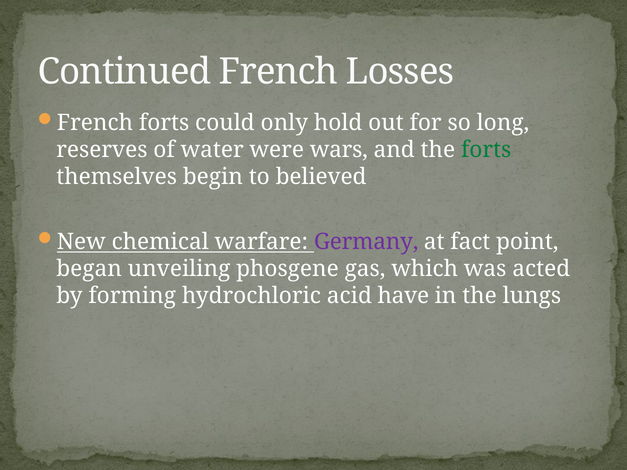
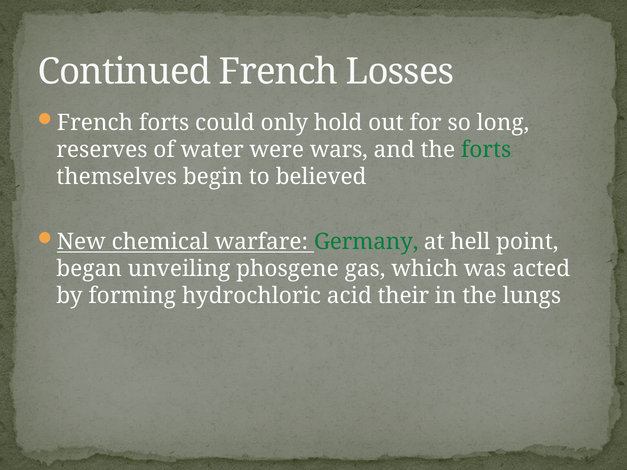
Germany colour: purple -> green (366, 242)
fact: fact -> hell (470, 242)
have: have -> their (403, 296)
